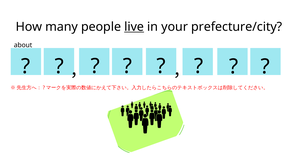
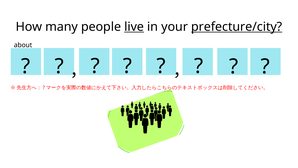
prefecture/city underline: none -> present (237, 27)
